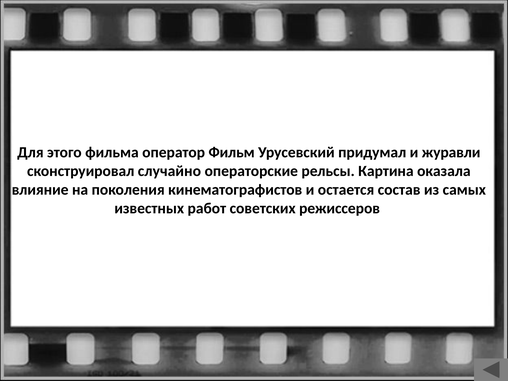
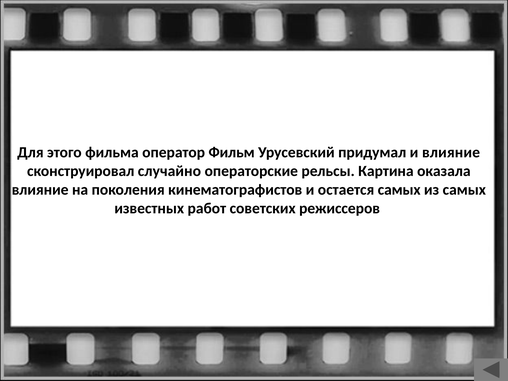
и журавли: журавли -> влияние (451, 152)
остается состав: состав -> самых (399, 190)
